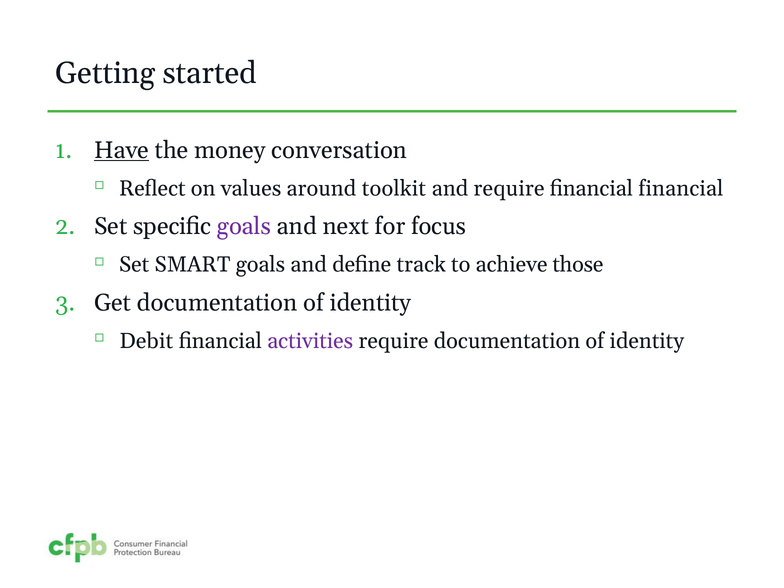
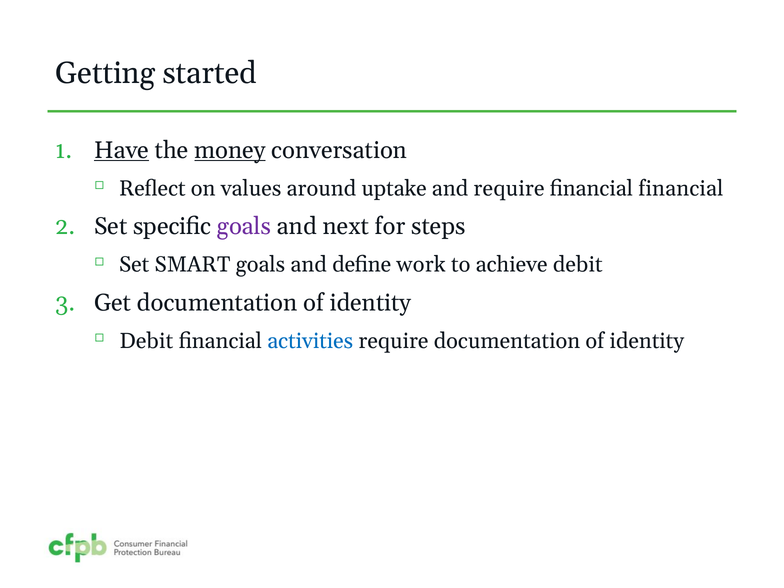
money underline: none -> present (230, 150)
toolkit: toolkit -> uptake (394, 188)
focus: focus -> steps (438, 226)
track: track -> work (421, 265)
achieve those: those -> debit (578, 265)
activities colour: purple -> blue (310, 341)
